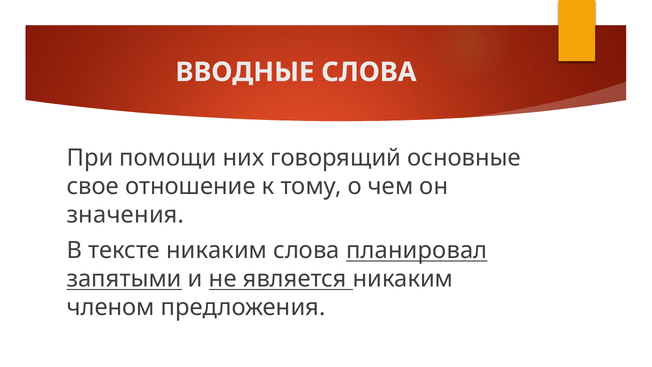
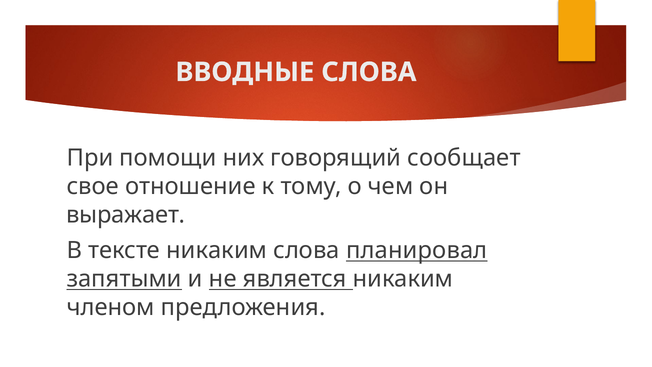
основные: основные -> сообщает (464, 158)
значения: значения -> выражает (126, 215)
